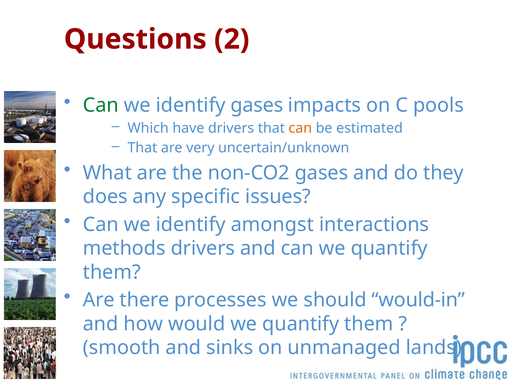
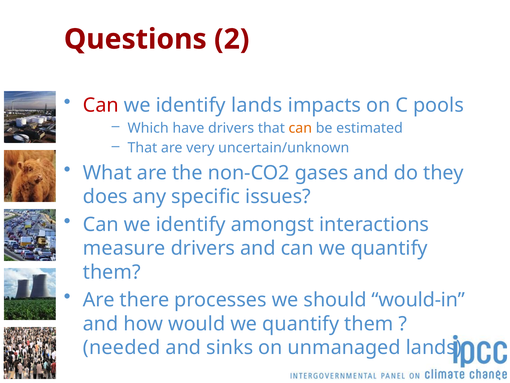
Can colour: green -> red (101, 105)
identify gases: gases -> lands (257, 105)
methods: methods -> measure (124, 248)
smooth: smooth -> needed (122, 347)
